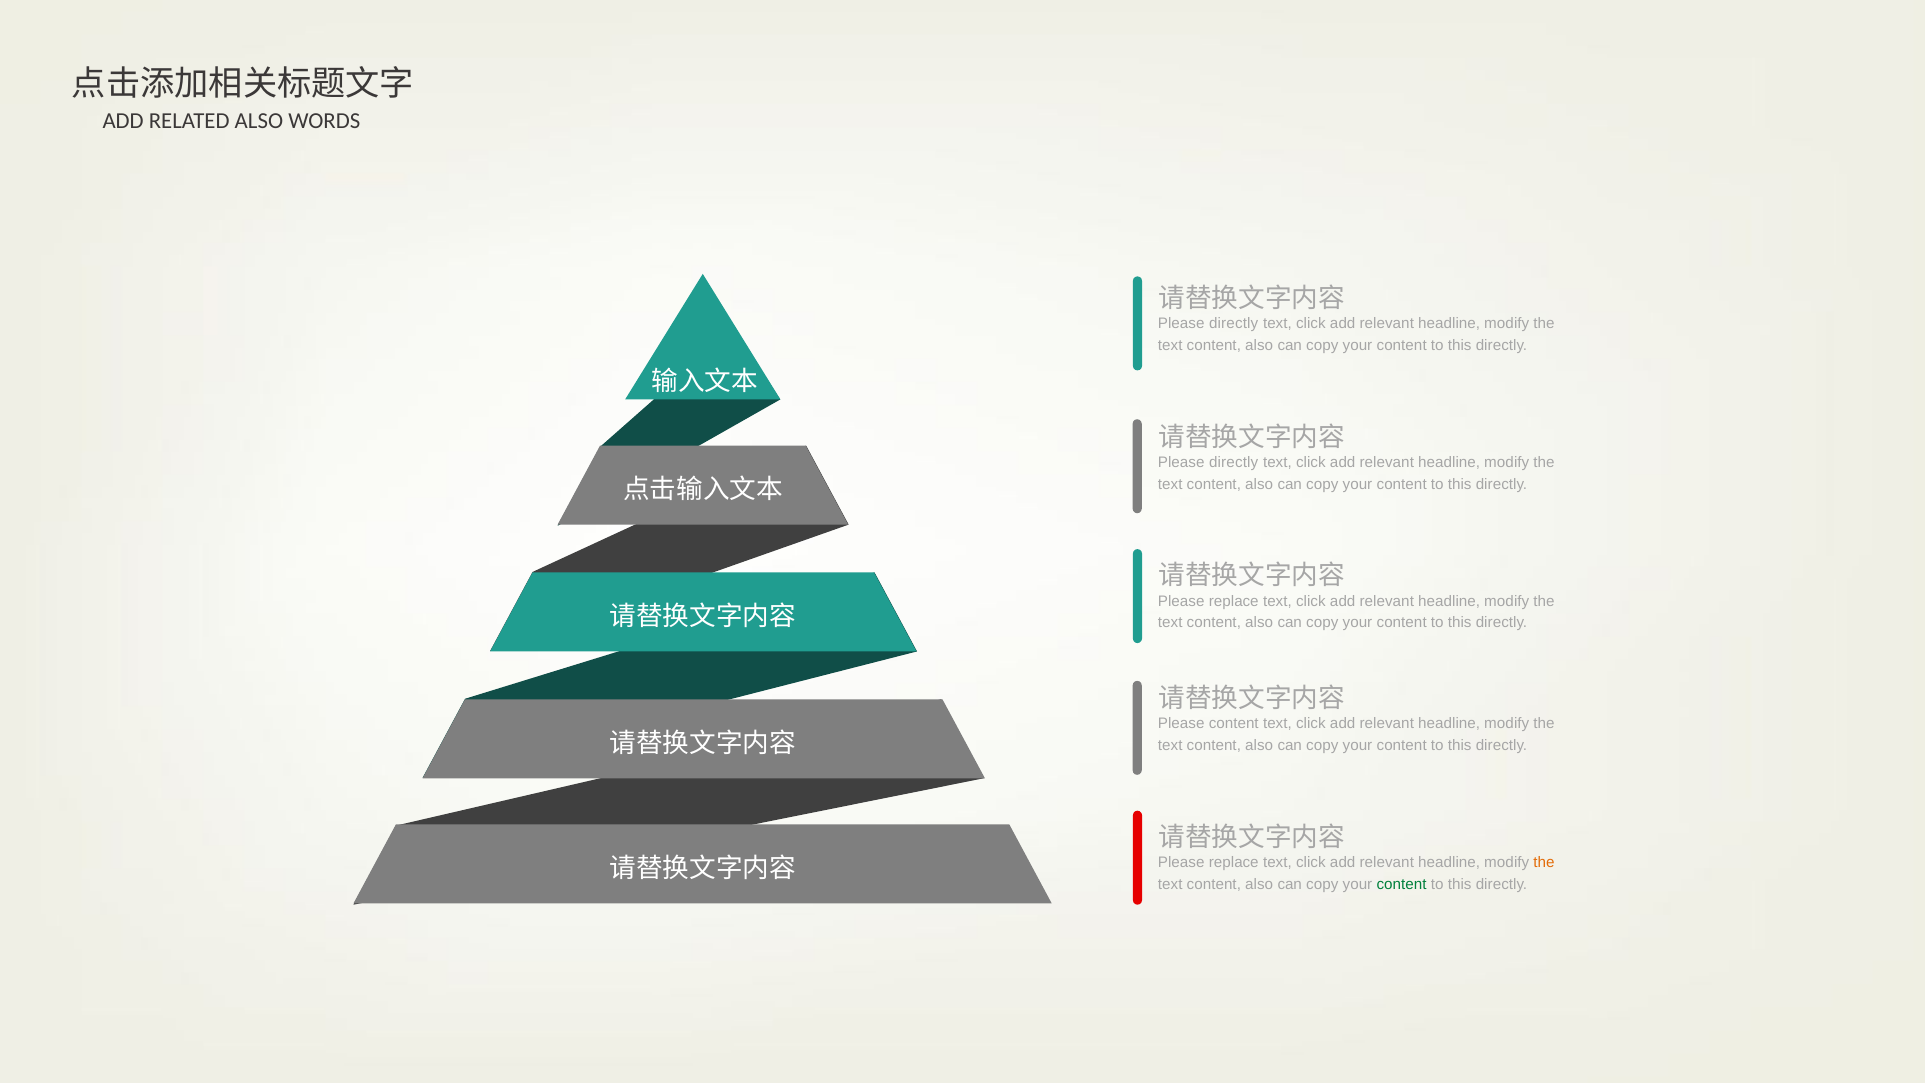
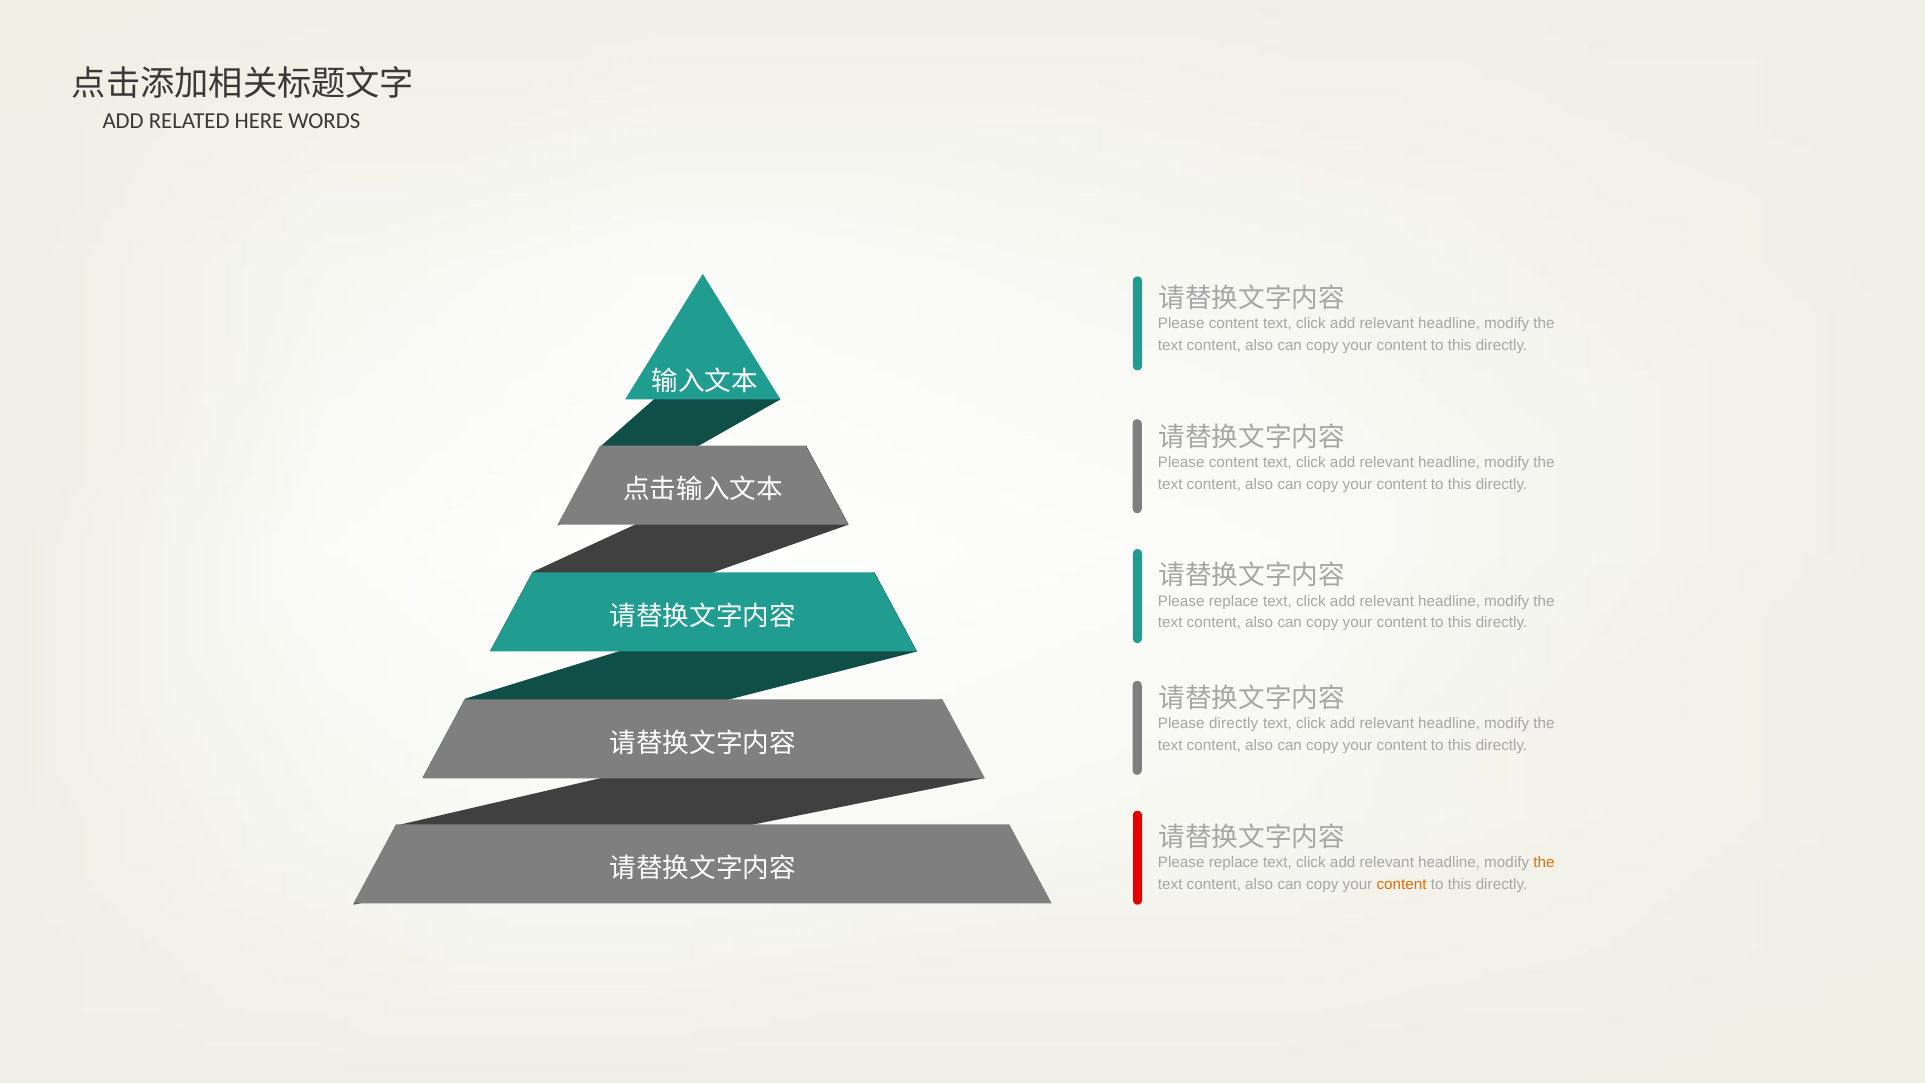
RELATED ALSO: ALSO -> HERE (259, 120)
directly: directly -> content (1234, 323)
directly: directly -> content (1234, 462)
Please content: content -> directly (1234, 724)
content colour: green -> orange (1402, 884)
